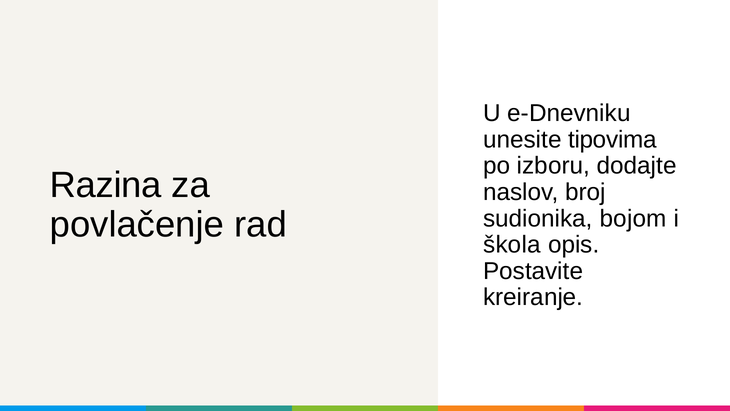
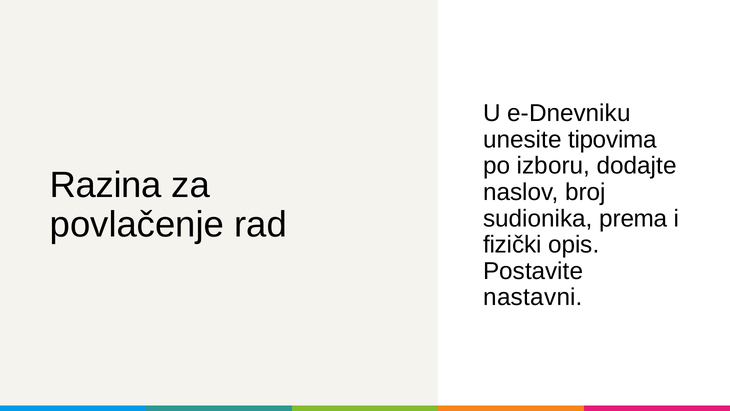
bojom: bojom -> prema (633, 218)
škola: škola -> fizički (512, 245)
kreiranje: kreiranje -> nastavni (533, 297)
